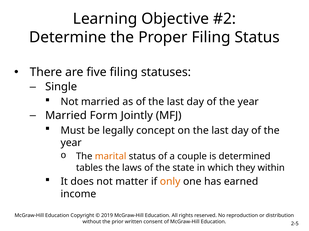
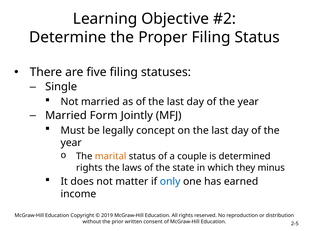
tables: tables -> rights (89, 168)
within: within -> minus (271, 168)
only colour: orange -> blue (170, 182)
